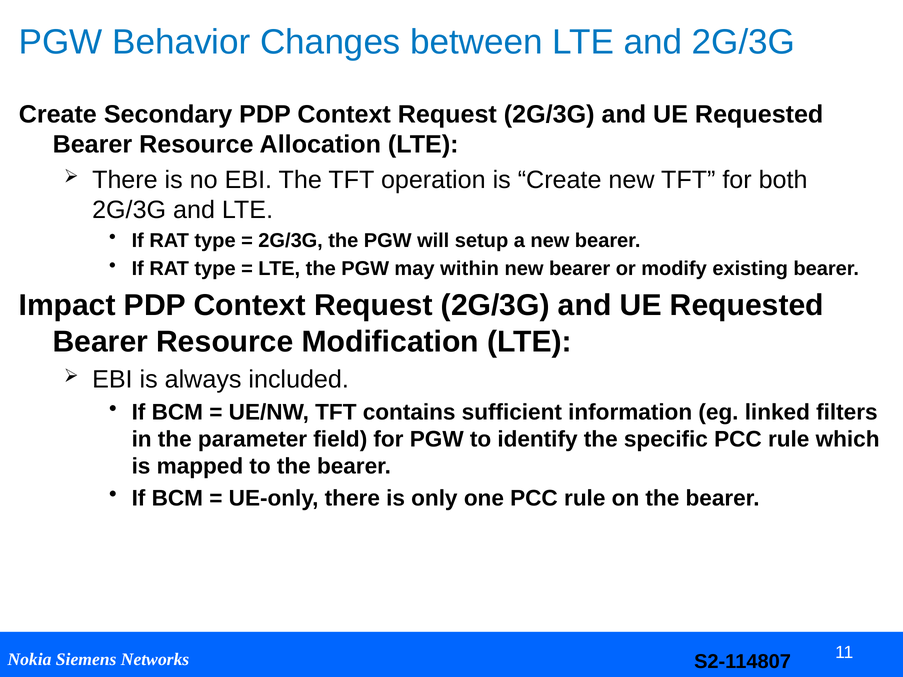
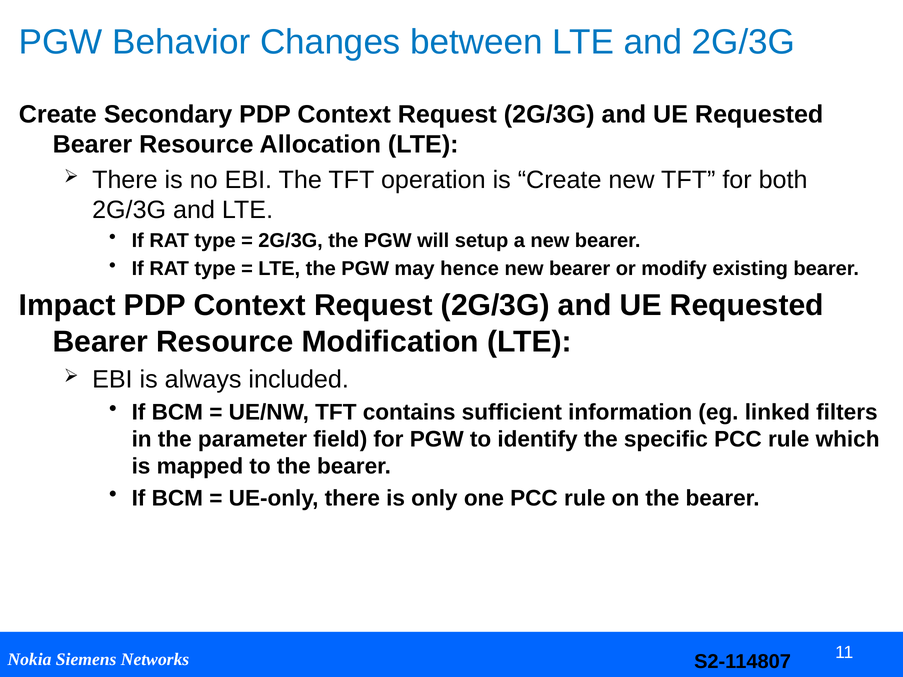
within: within -> hence (470, 269)
